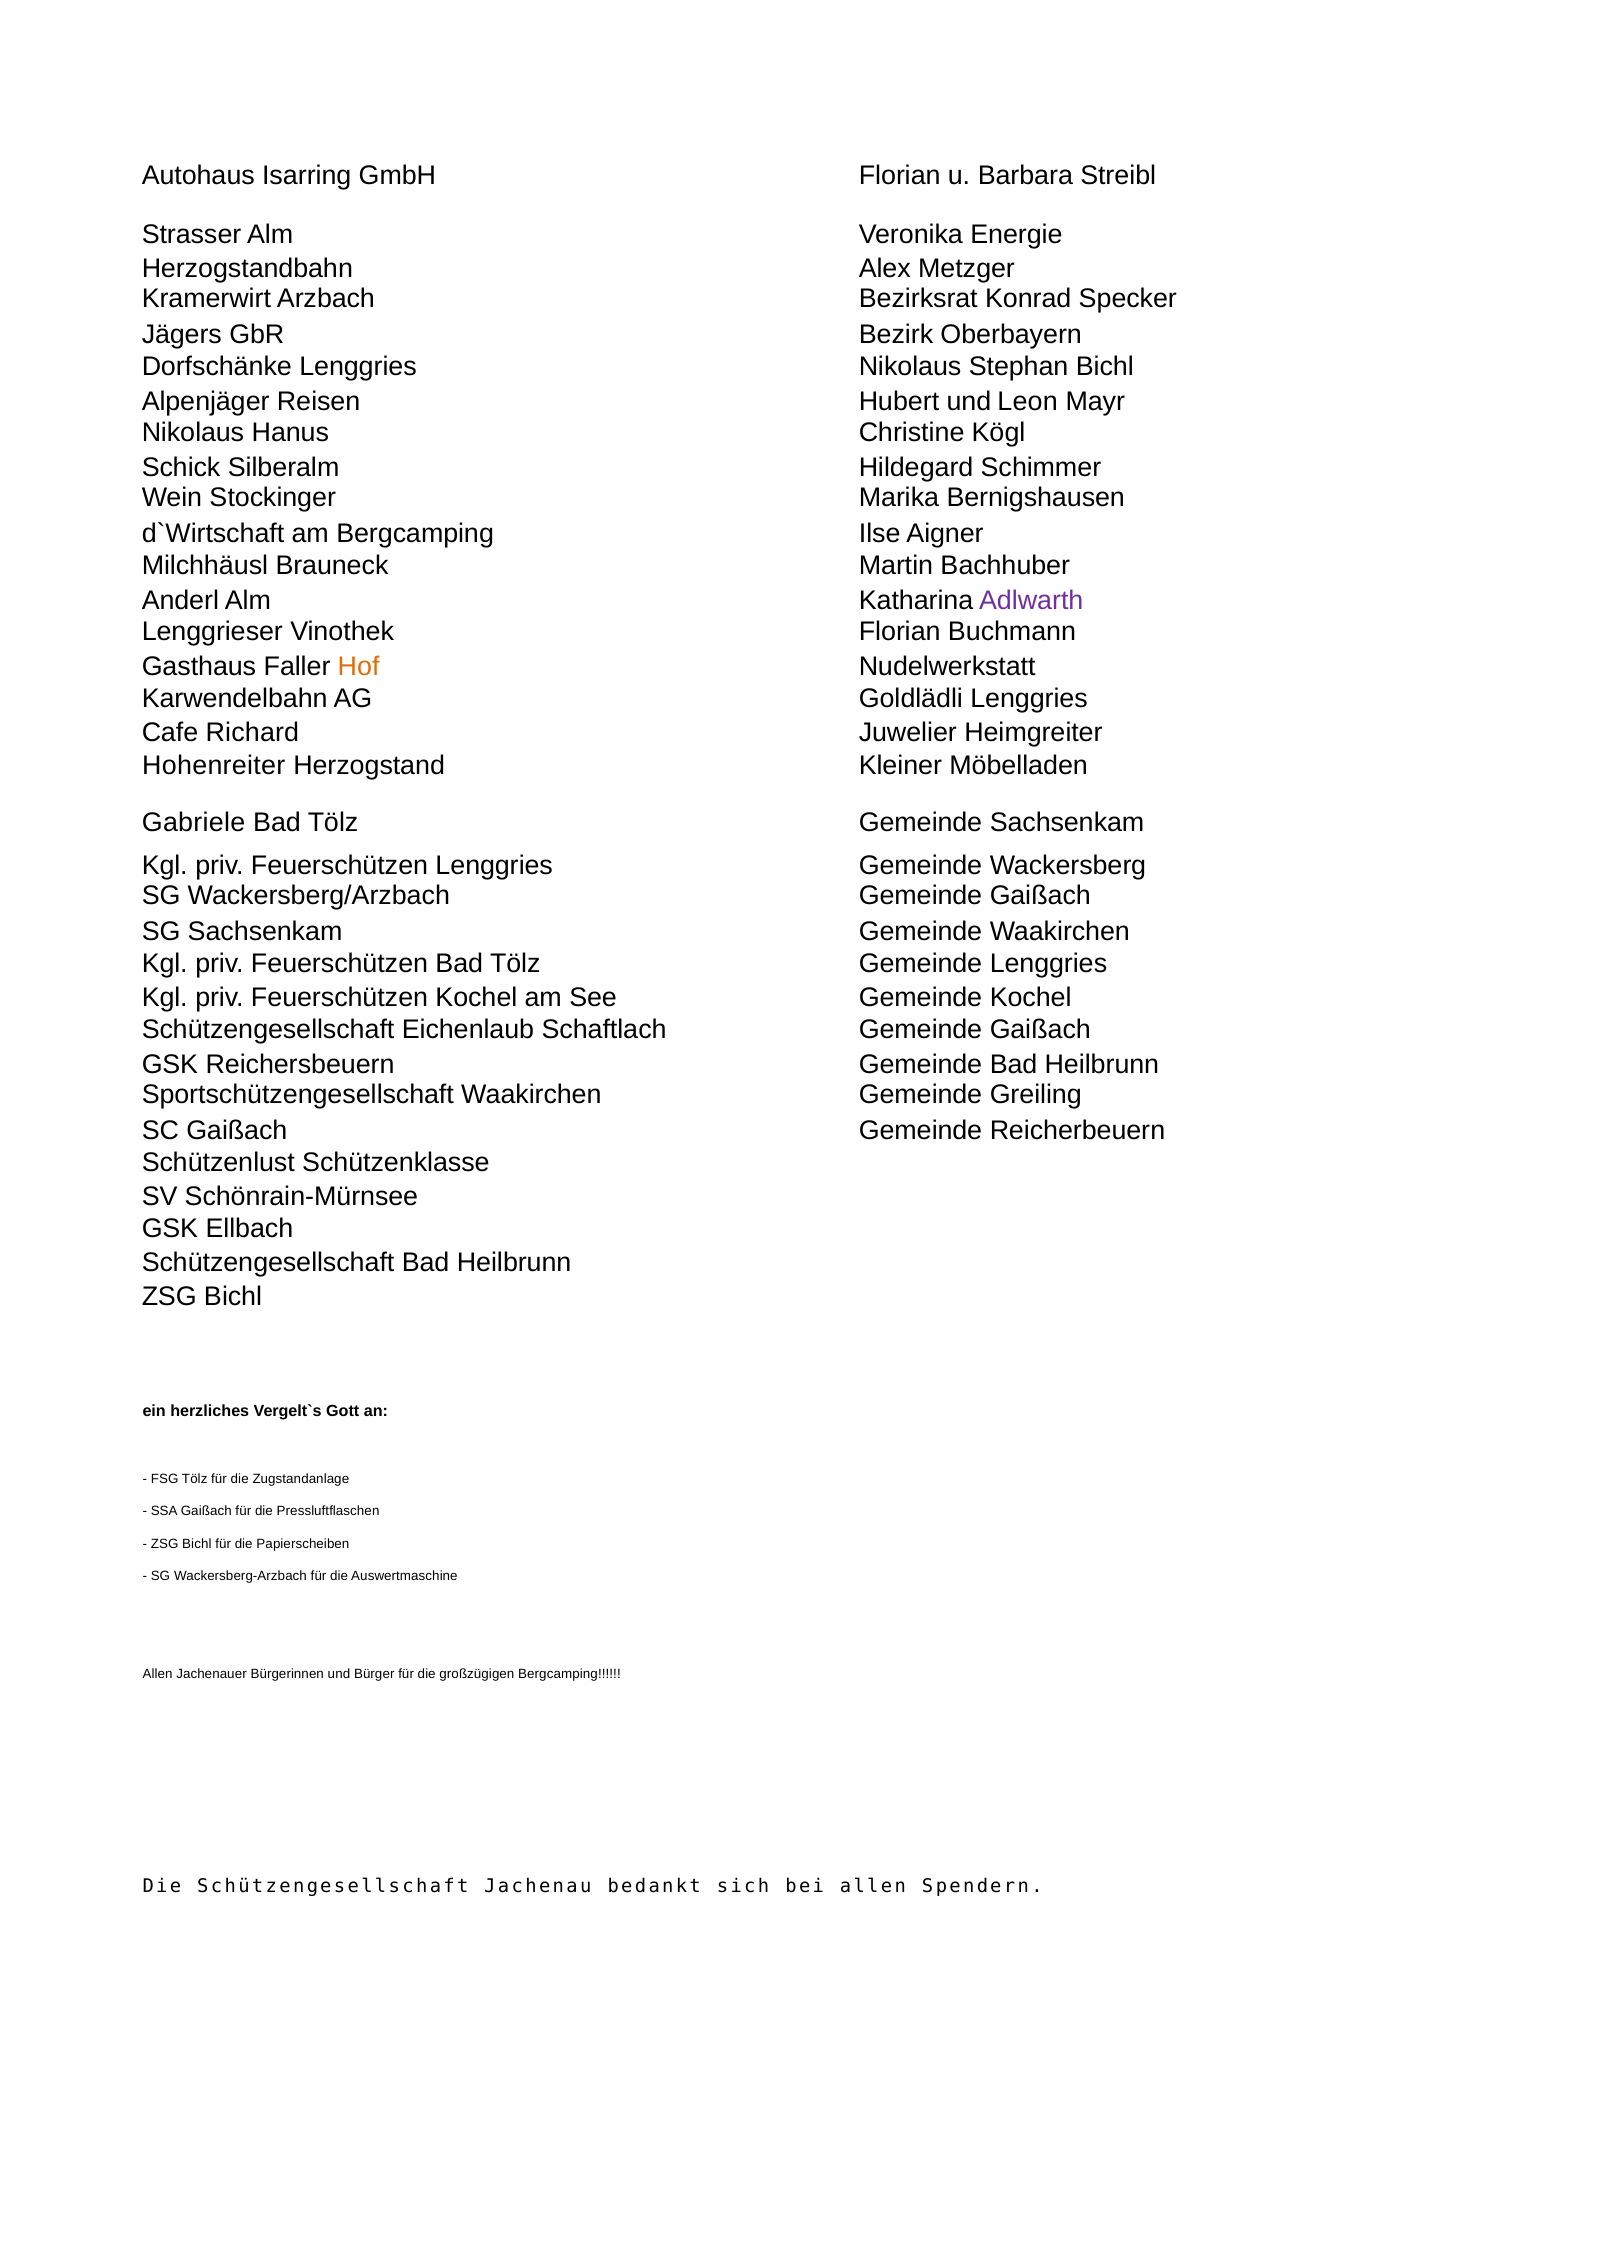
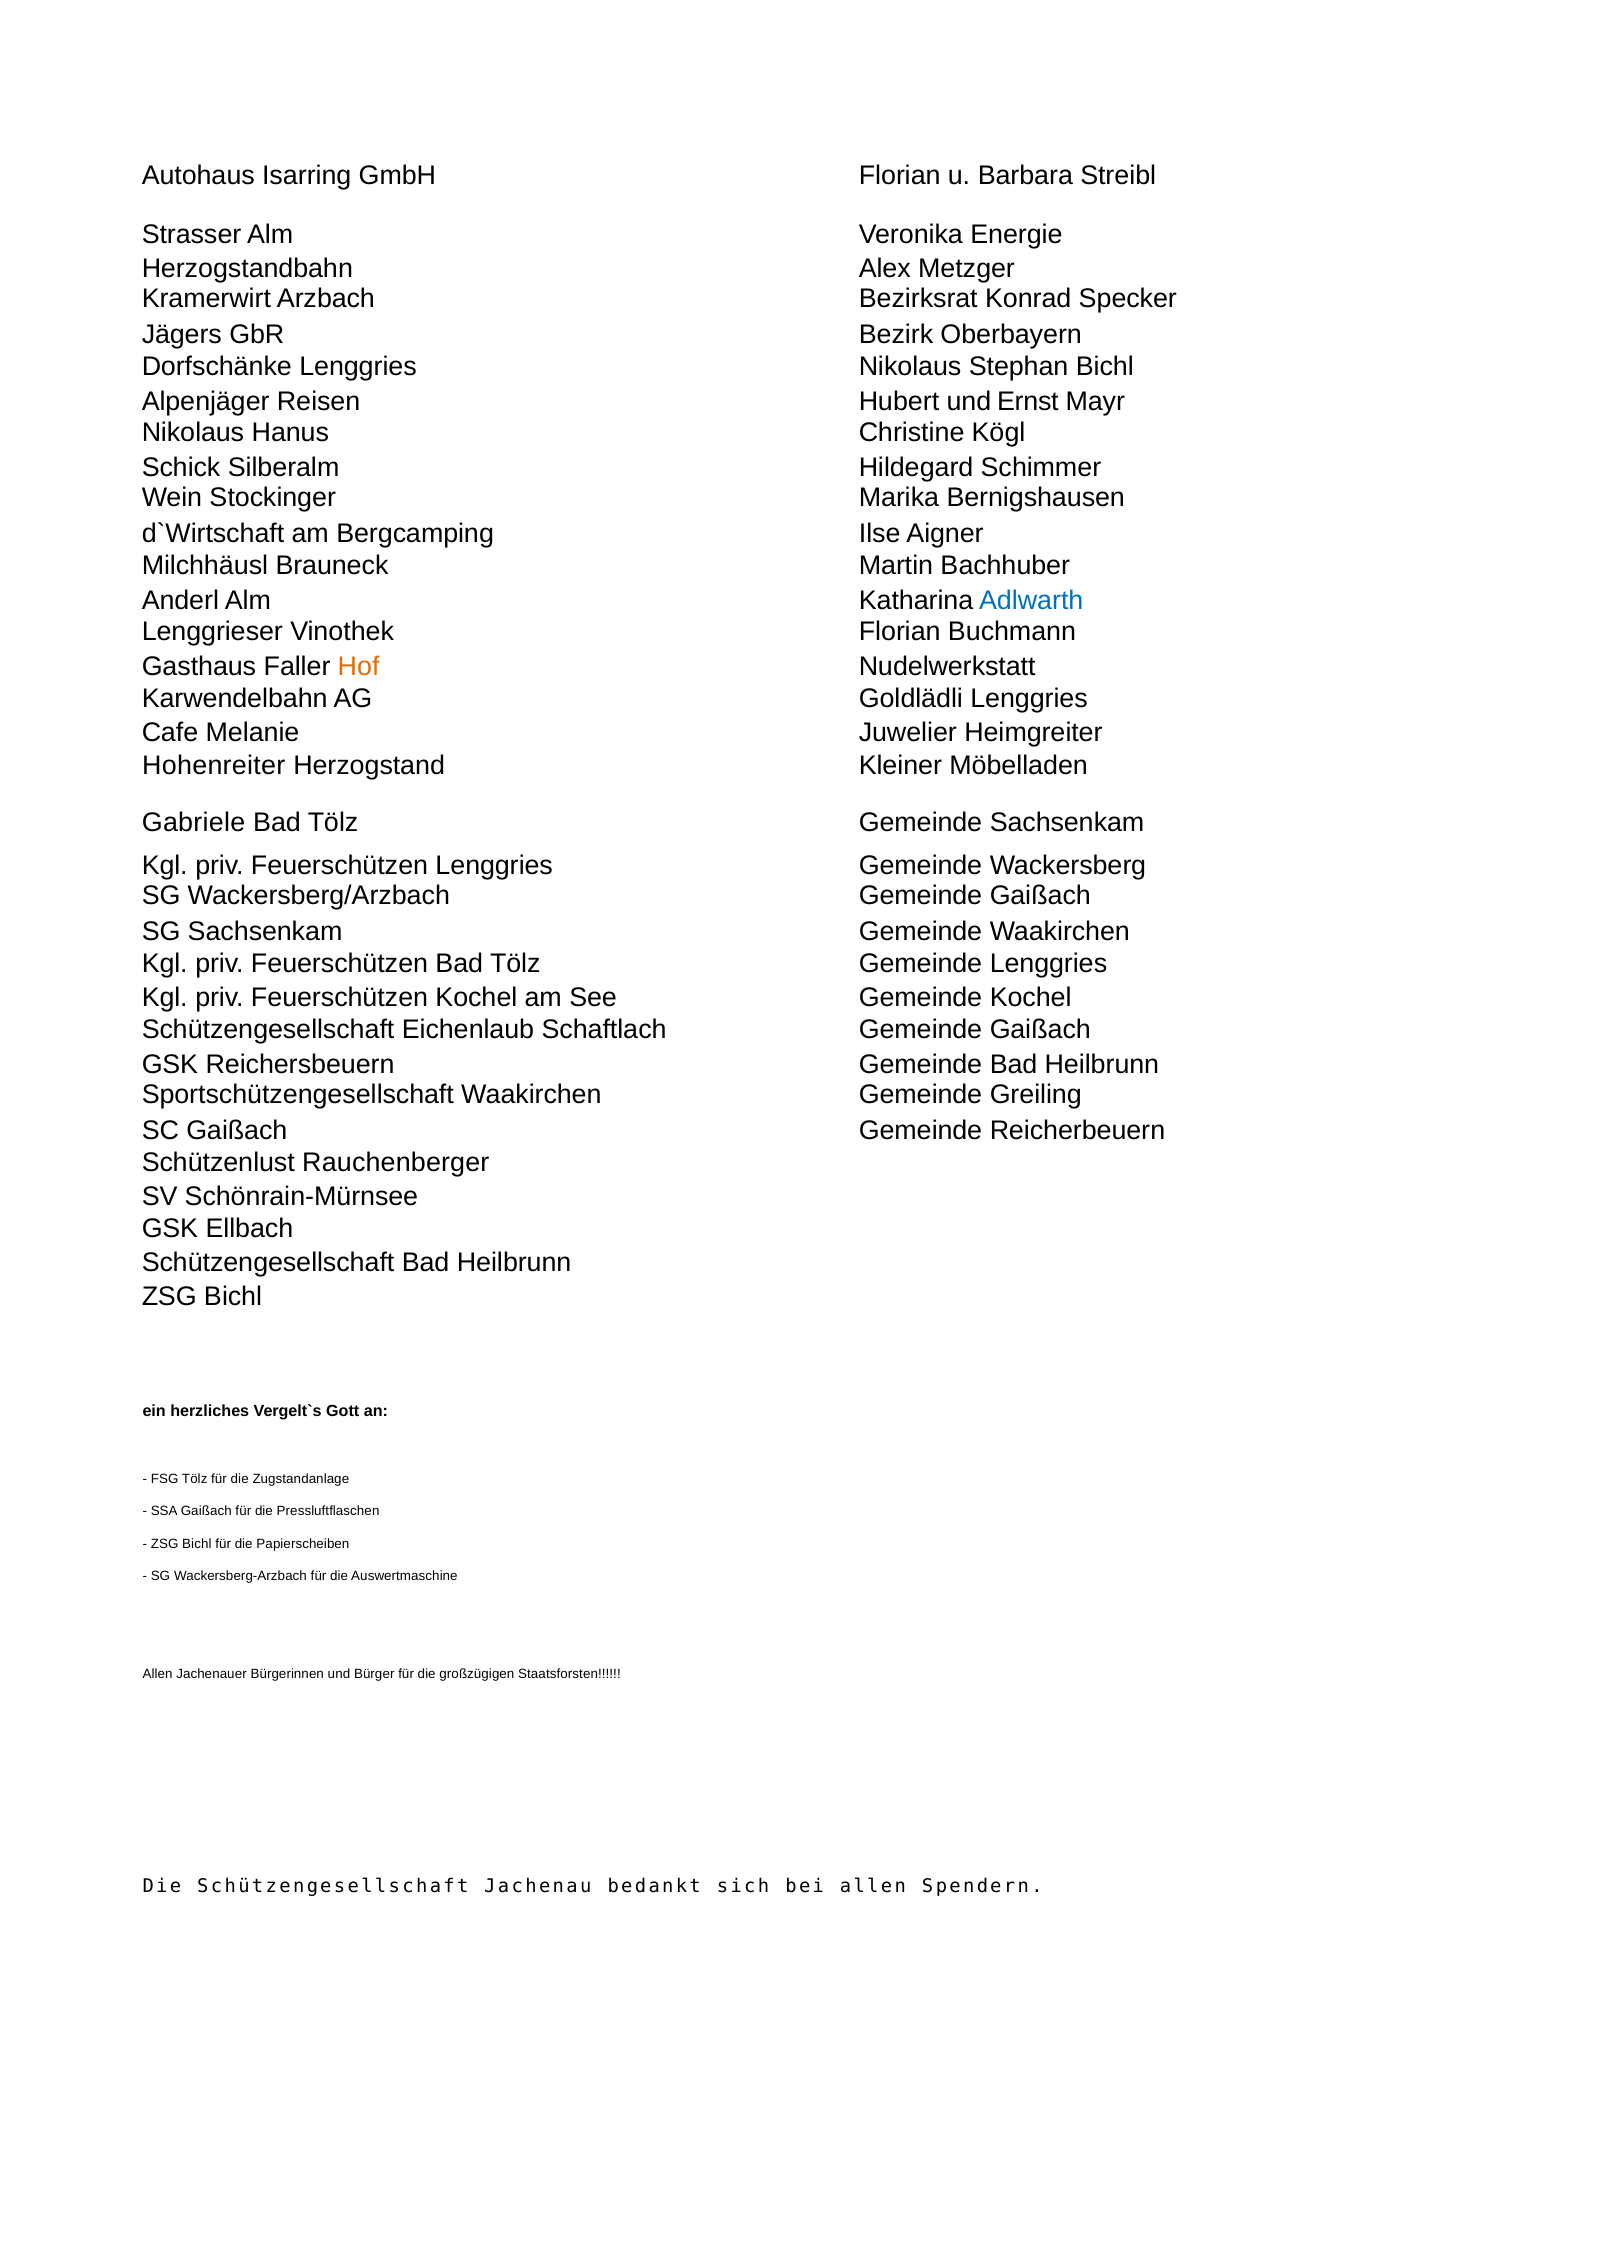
Leon: Leon -> Ernst (1028, 401)
Adlwarth colour: purple -> blue (1031, 600)
Richard: Richard -> Melanie (253, 733)
Schützenklasse: Schützenklasse -> Rauchenberger (396, 1163)
großzügigen Bergcamping: Bergcamping -> Staatsforsten (569, 1675)
